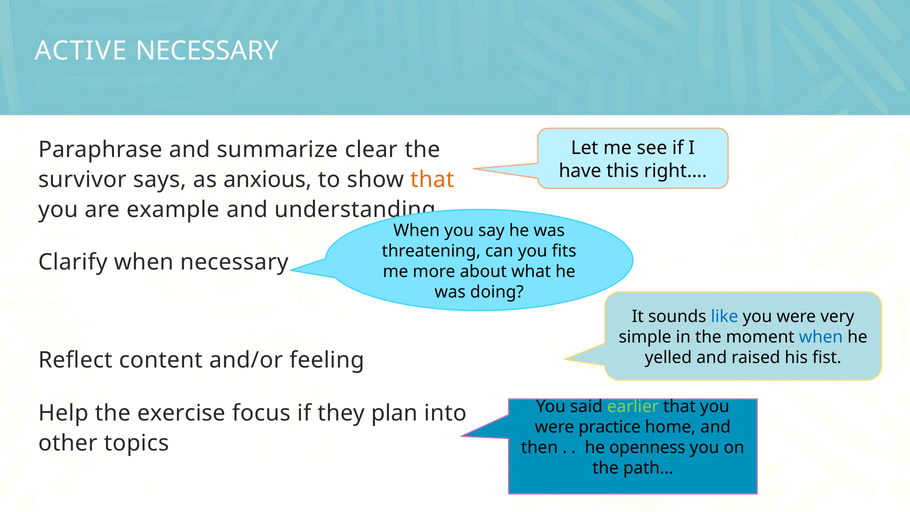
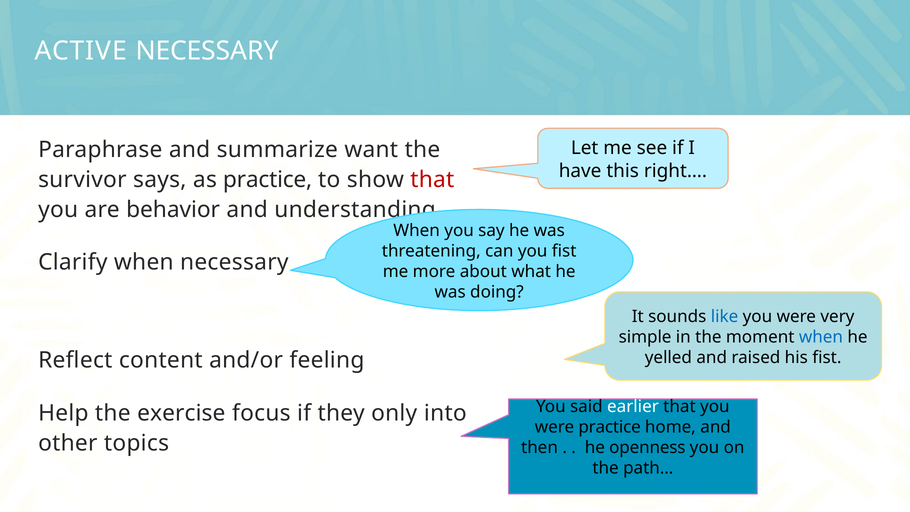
clear: clear -> want (371, 150)
as anxious: anxious -> practice (268, 180)
that colour: orange -> red (432, 180)
example: example -> behavior (173, 210)
you fits: fits -> fist (564, 251)
earlier colour: light green -> white (633, 407)
plan: plan -> only (394, 413)
